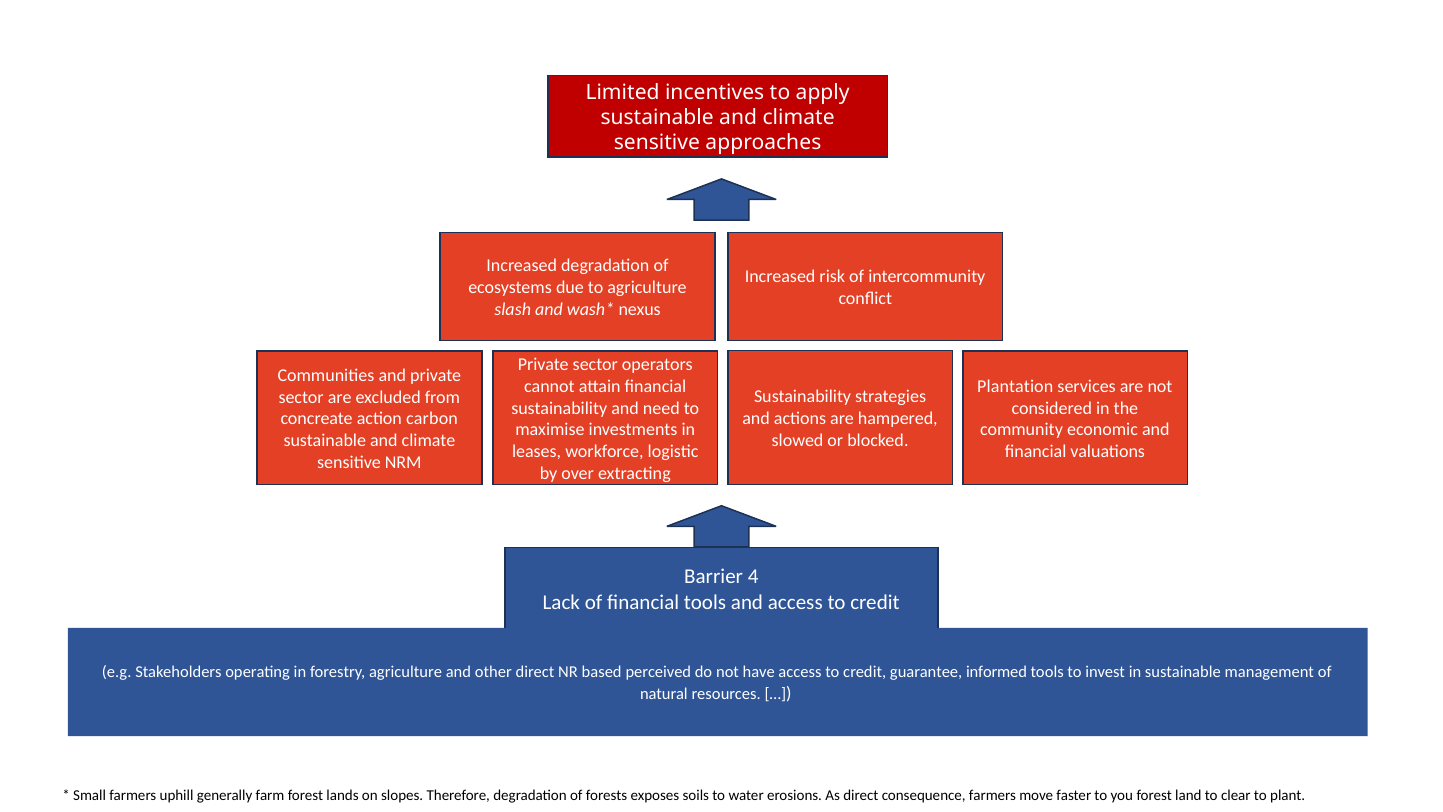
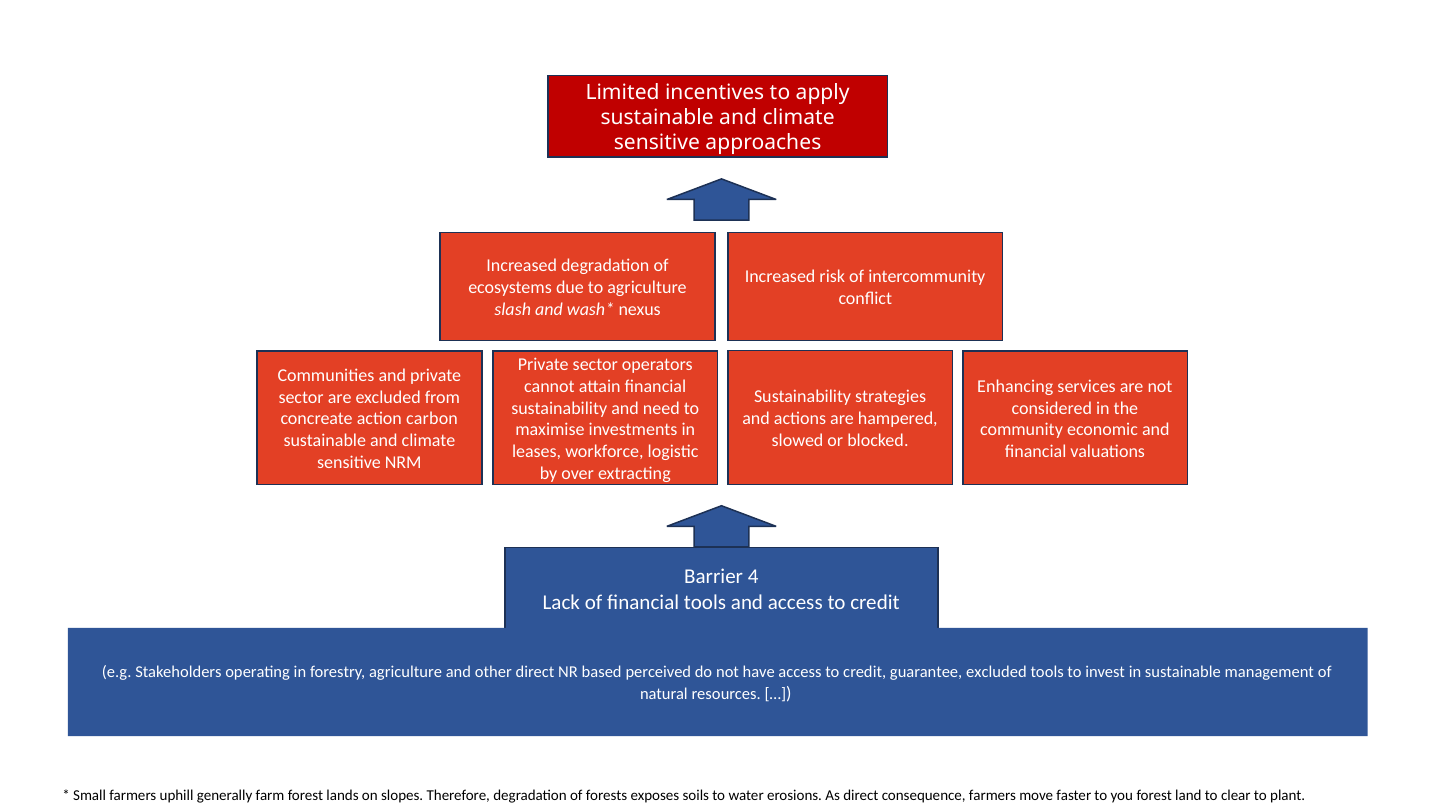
Plantation: Plantation -> Enhancing (1015, 386)
guarantee informed: informed -> excluded (996, 672)
